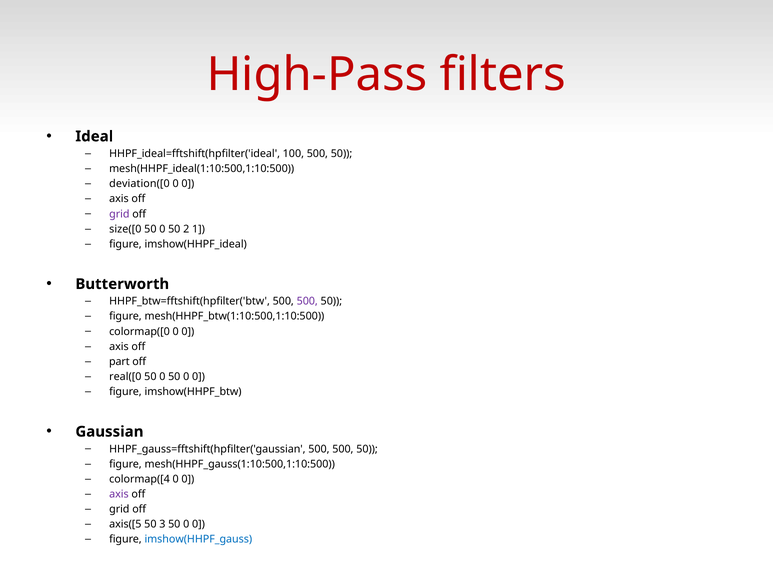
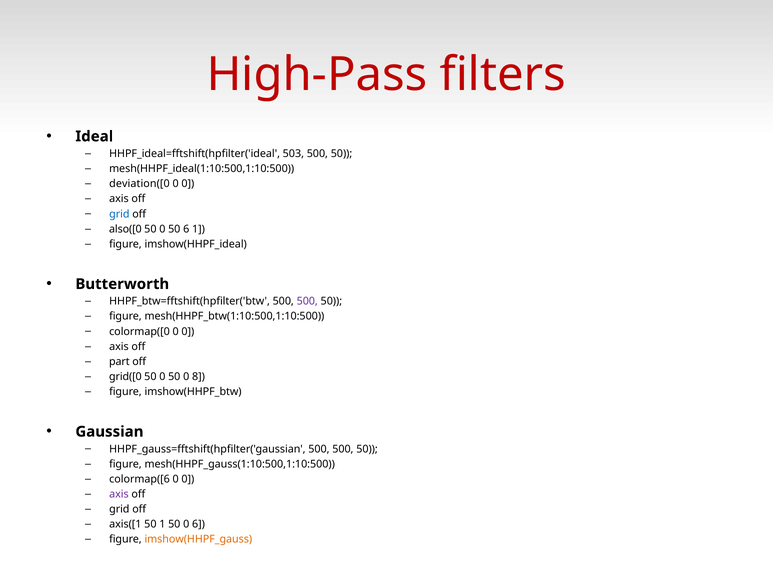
100: 100 -> 503 (293, 154)
grid colour: purple -> blue (119, 214)
size([0: size([0 -> also([0 (125, 229)
50 2: 2 -> 6 (186, 229)
real([0: real([0 -> grid([0 (125, 377)
0 50 0 0: 0 -> 8 (199, 377)
colormap([4: colormap([4 -> colormap([6 (140, 479)
axis([5: axis([5 -> axis([1 (125, 524)
50 3: 3 -> 1 (162, 524)
0: 0 -> 6 (199, 524)
imshow(HHPF_gauss colour: blue -> orange (198, 539)
